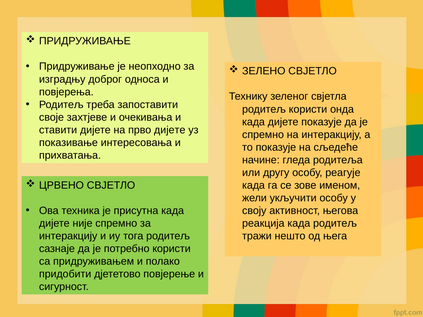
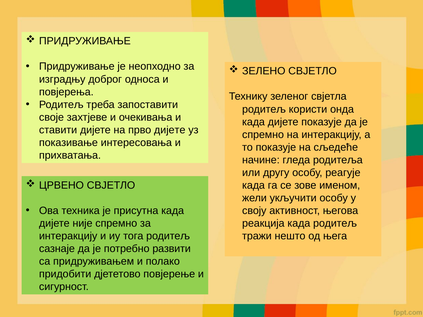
потребно користи: користи -> развити (172, 249)
